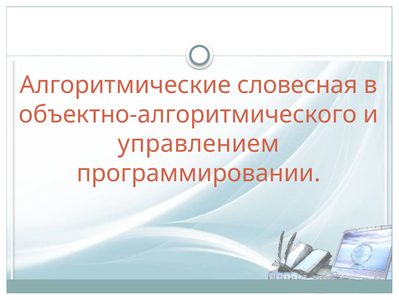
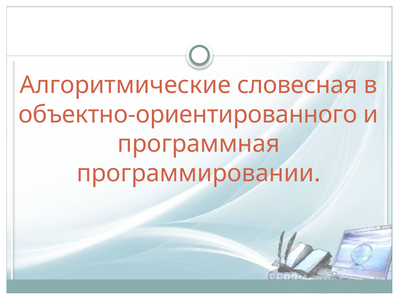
объектно-алгоритмического: объектно-алгоритмического -> объектно-ориентированного (188, 114)
управлением: управлением -> программная (199, 144)
